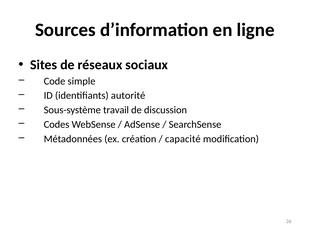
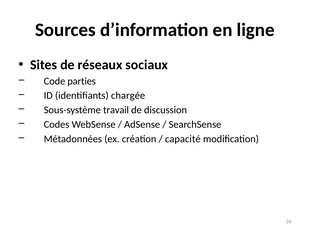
simple: simple -> parties (82, 81)
autorité: autorité -> chargée (128, 96)
